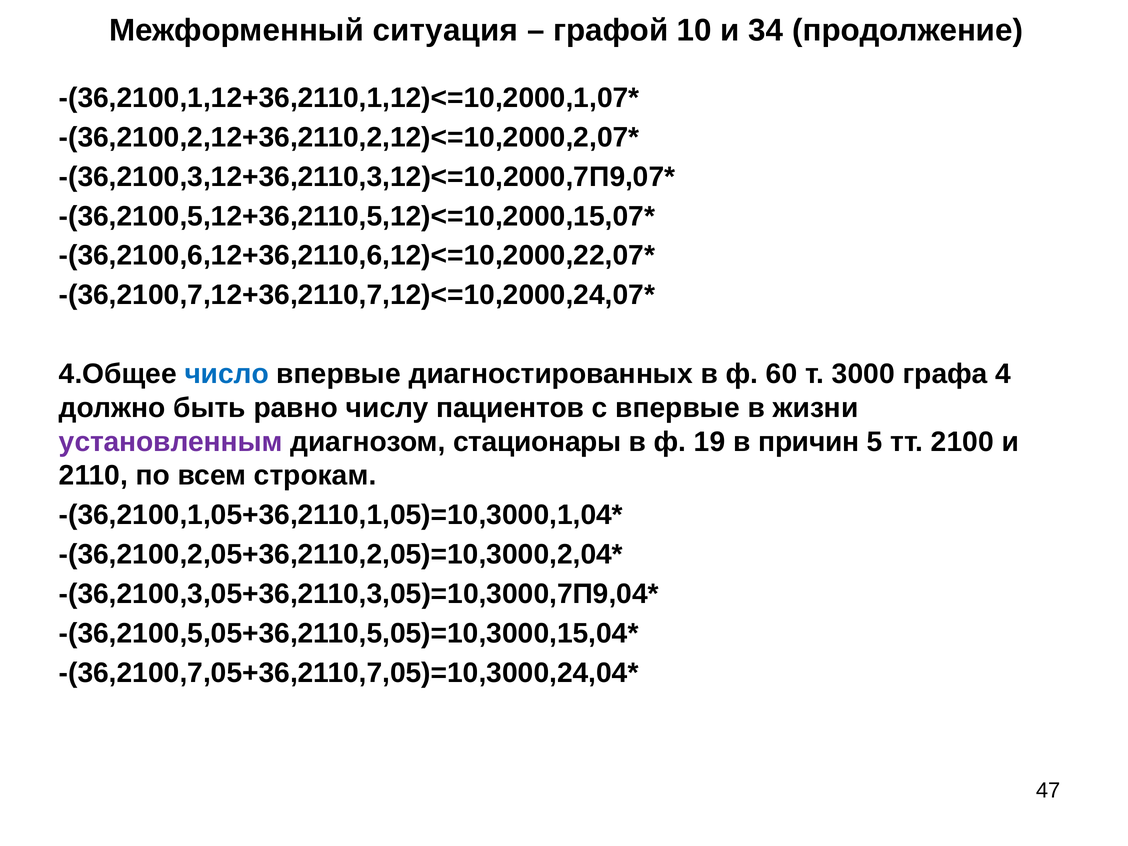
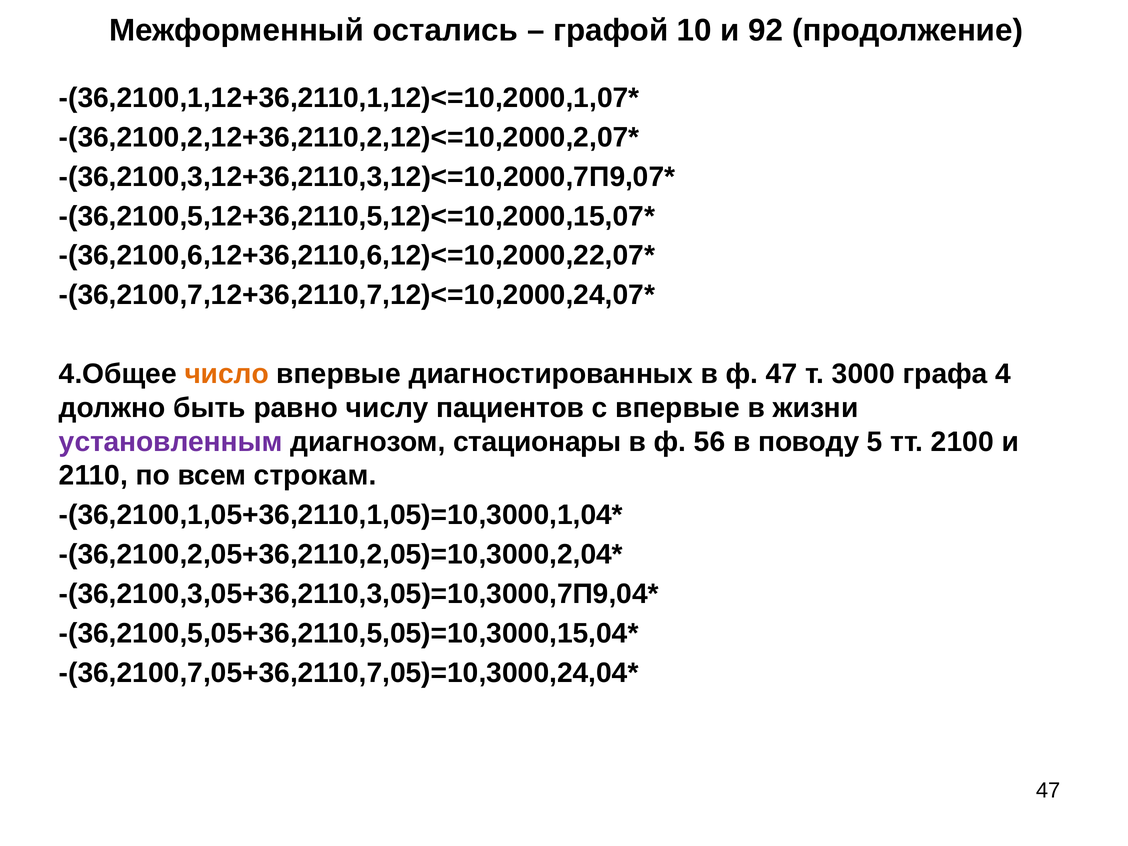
ситуация: ситуация -> остались (445, 30)
34: 34 -> 92 (766, 30)
число colour: blue -> orange (227, 374)
ф 60: 60 -> 47 (782, 374)
19: 19 -> 56 (710, 442)
причин: причин -> поводу (809, 442)
